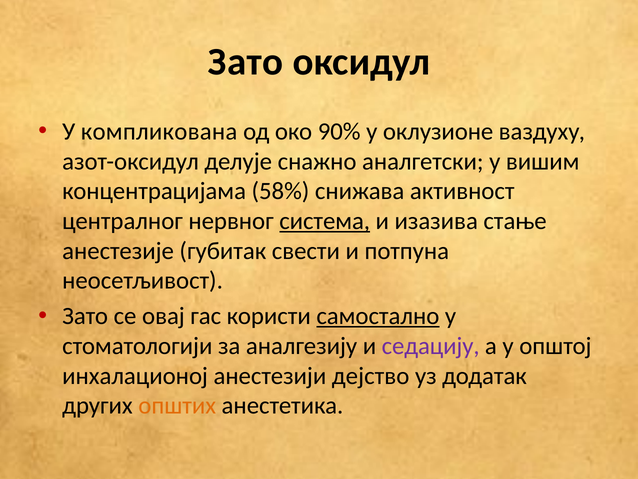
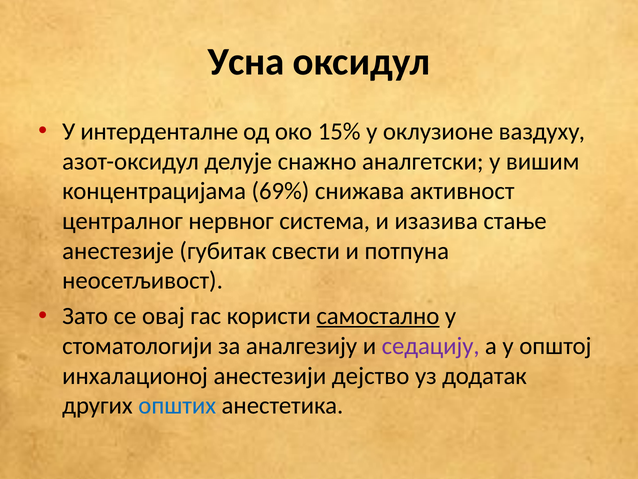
Зато: Зато -> Усна (246, 62)
компликована: компликована -> интерденталне (159, 131)
90%: 90% -> 15% (339, 131)
58%: 58% -> 69% (280, 191)
система underline: present -> none (325, 221)
општих colour: orange -> blue (177, 405)
